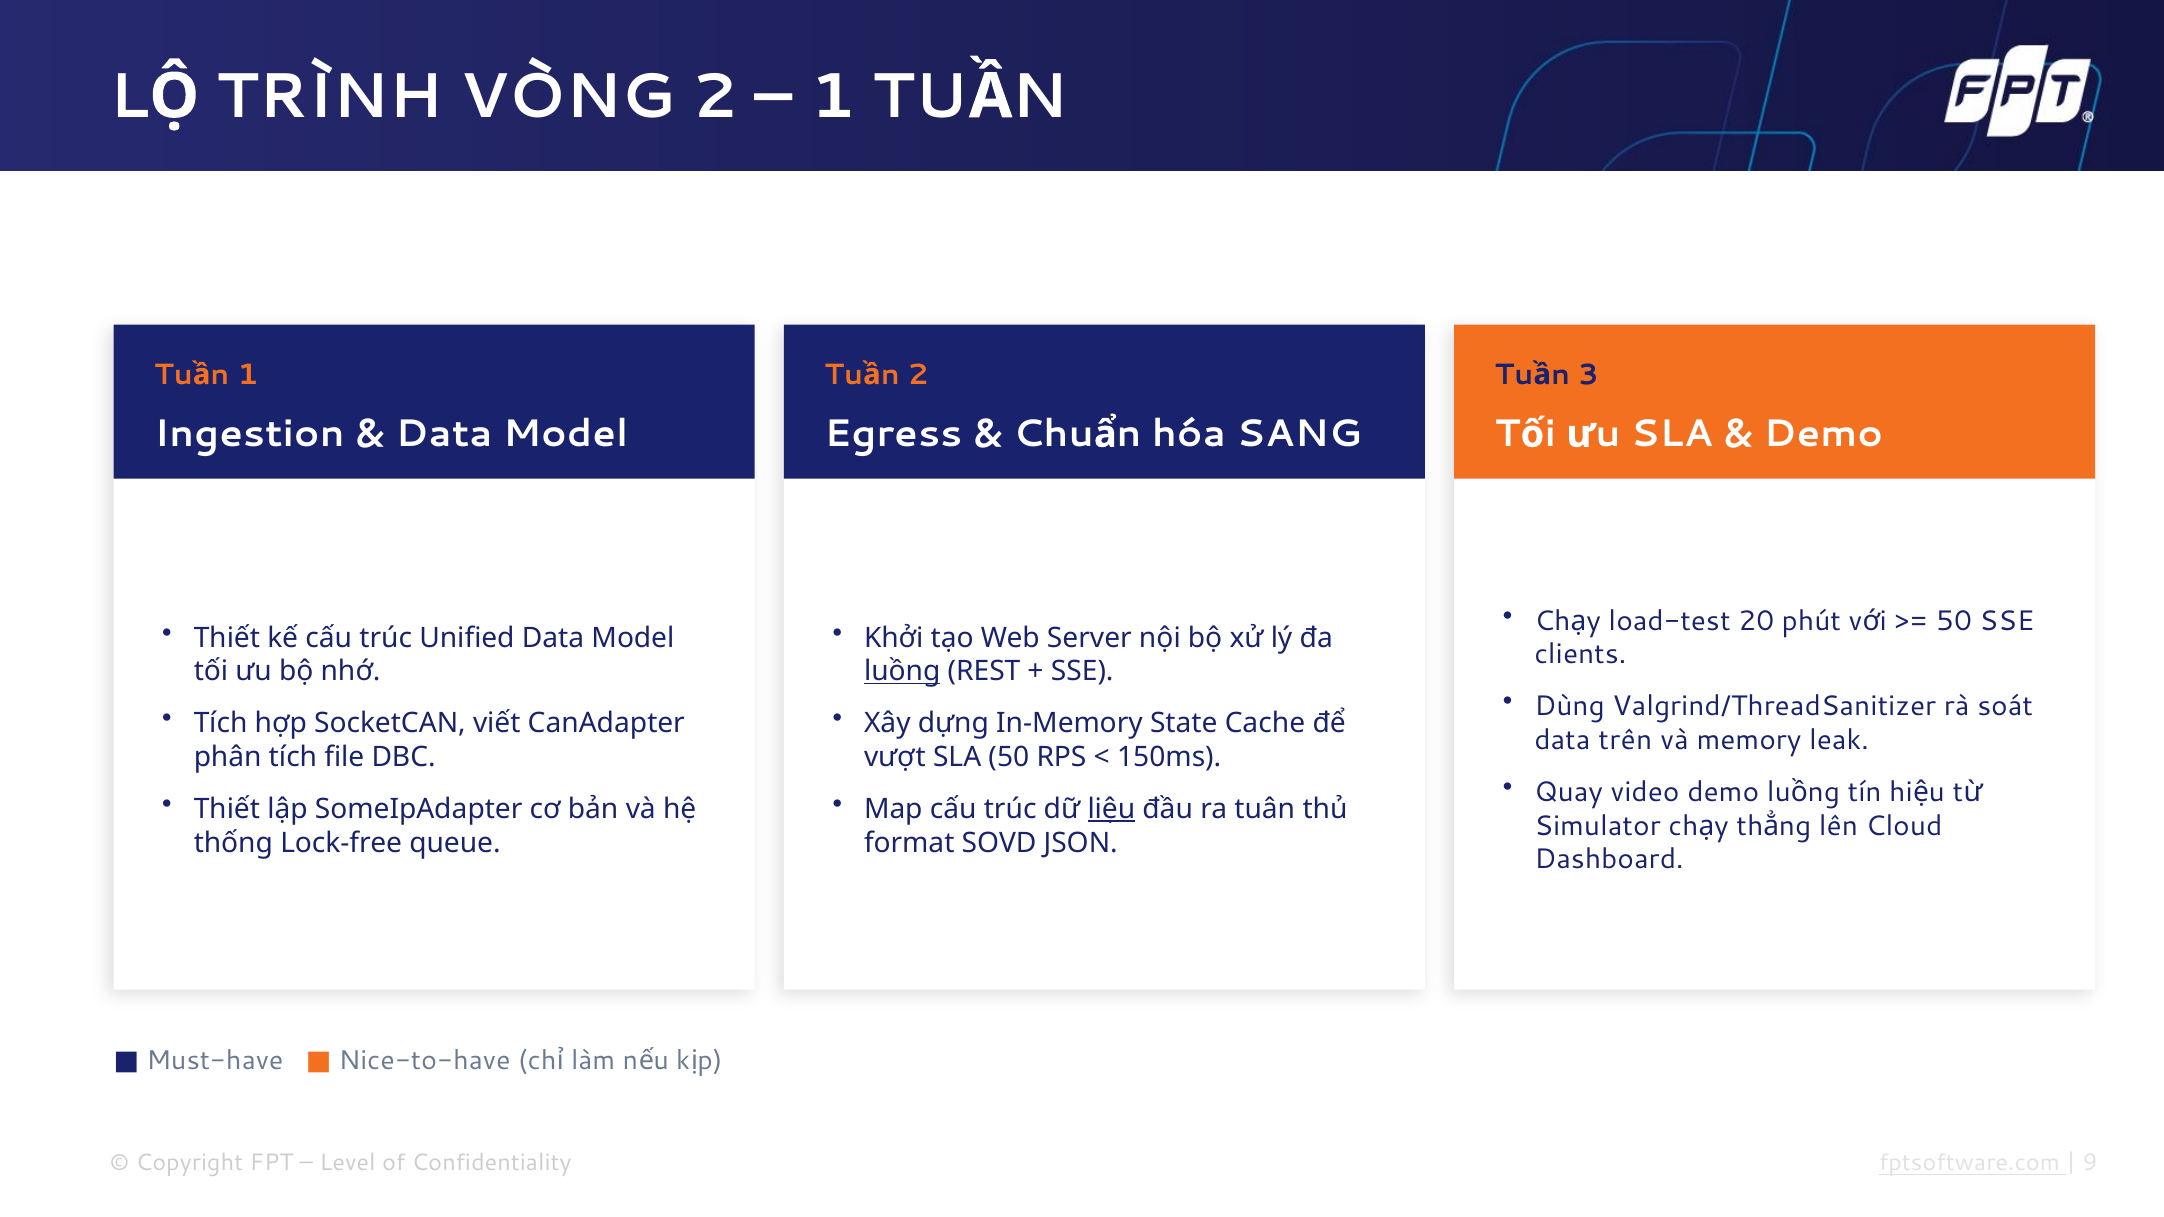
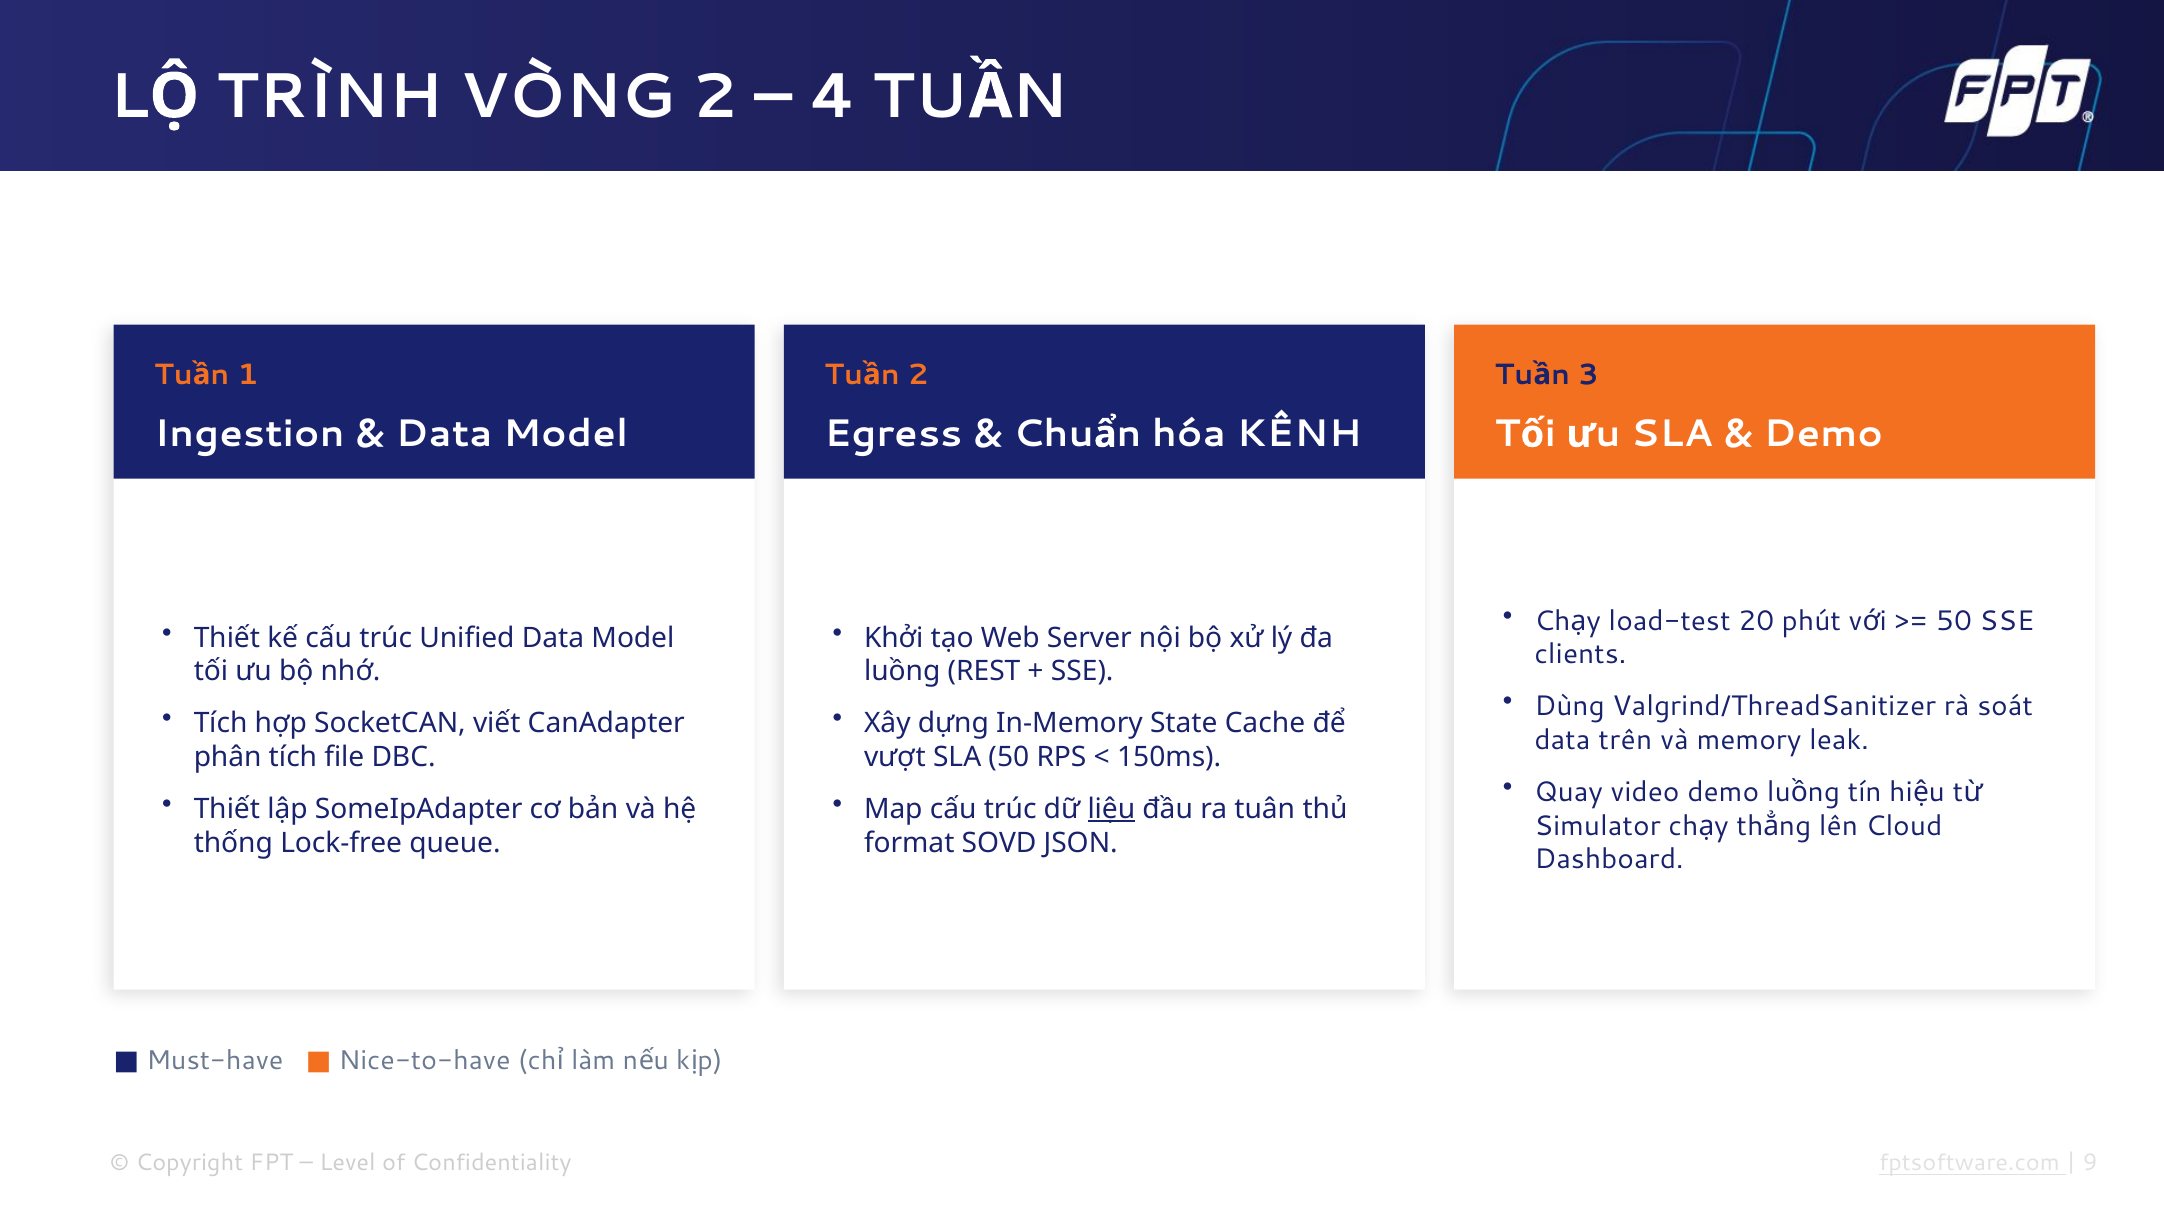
1: 1 -> 4 (833, 96)
SANG: SANG -> KÊNH (1299, 434)
luồng underline: present -> none (902, 672)
